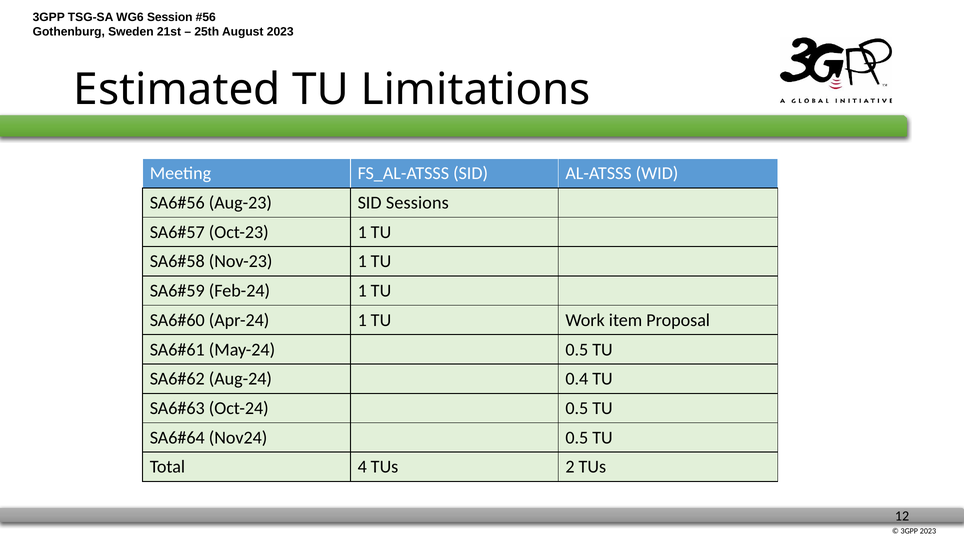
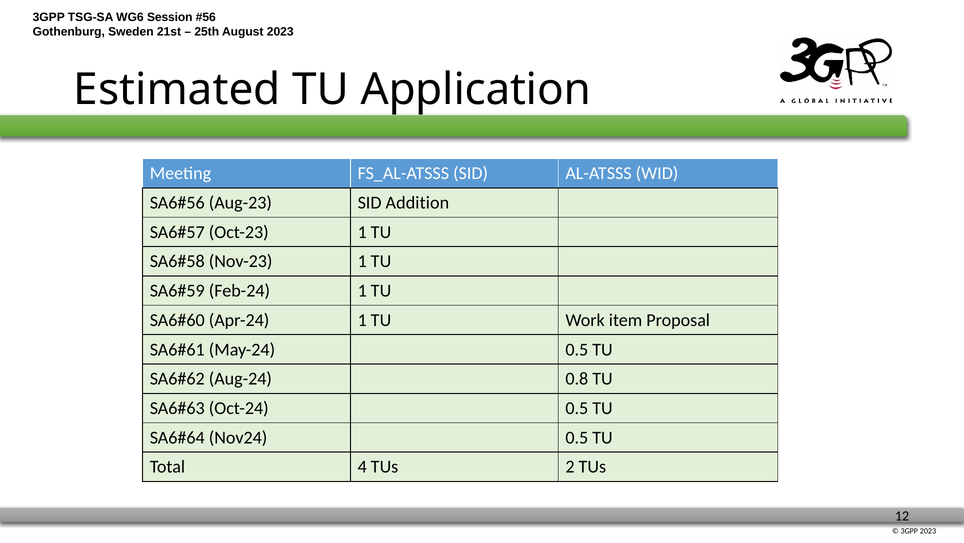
Limitations: Limitations -> Application (476, 90)
Sessions: Sessions -> Addition (417, 202)
0.4: 0.4 -> 0.8 (577, 378)
